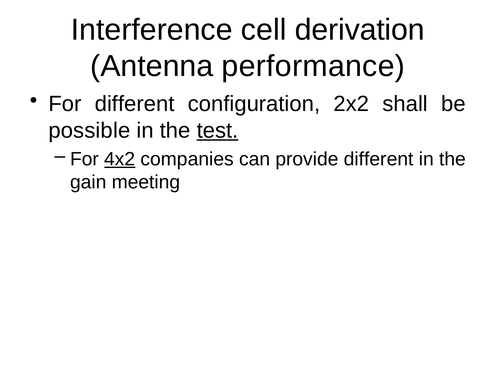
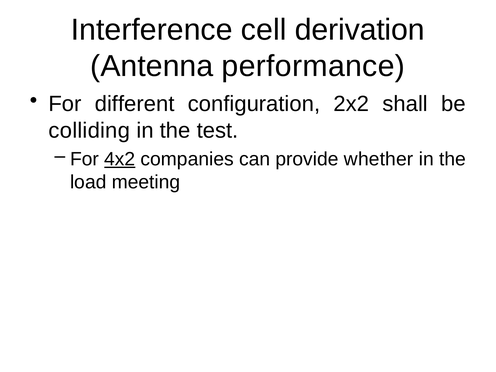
possible: possible -> colliding (89, 131)
test underline: present -> none (217, 131)
provide different: different -> whether (379, 159)
gain: gain -> load (88, 182)
